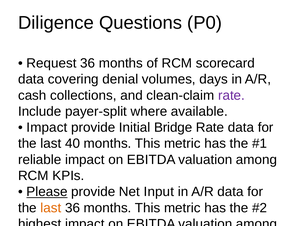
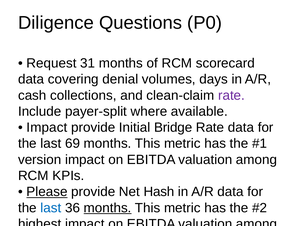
Request 36: 36 -> 31 (88, 63)
40: 40 -> 69 (73, 144)
reliable: reliable -> version (40, 160)
Input: Input -> Hash (159, 192)
last colour: orange -> blue (51, 208)
months underline: none -> present (108, 208)
